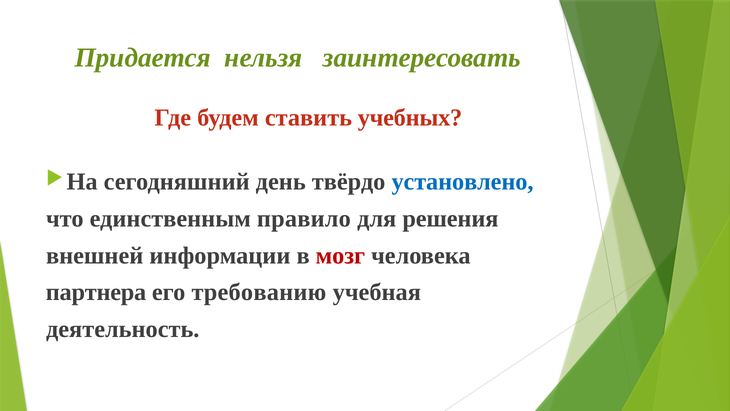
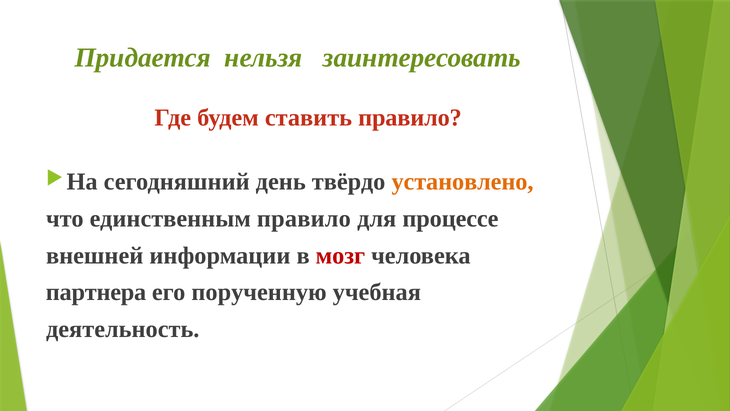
ставить учебных: учебных -> правило (410, 118)
установлено colour: blue -> orange (463, 182)
решения: решения -> процессе (450, 219)
требованию: требованию -> порученную (259, 292)
